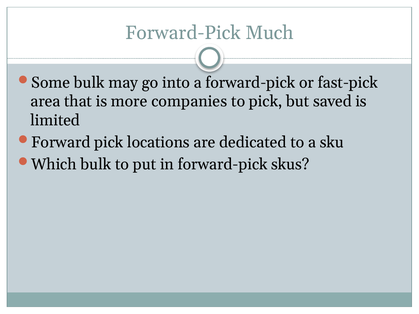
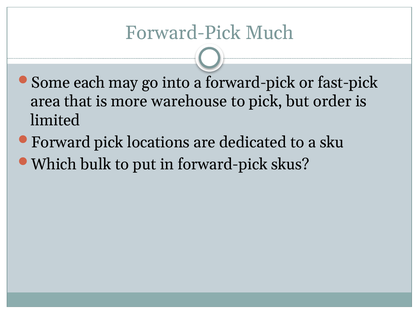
Some bulk: bulk -> each (89, 83)
companies: companies -> warehouse (189, 101)
saved: saved -> order (332, 101)
